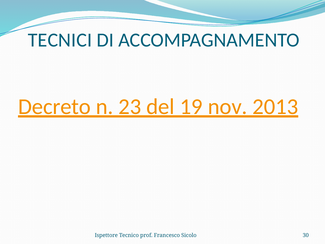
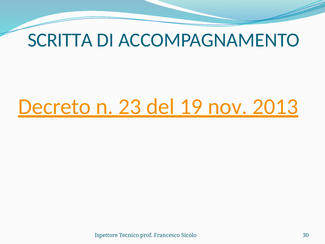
TECNICI: TECNICI -> SCRITTA (60, 40)
